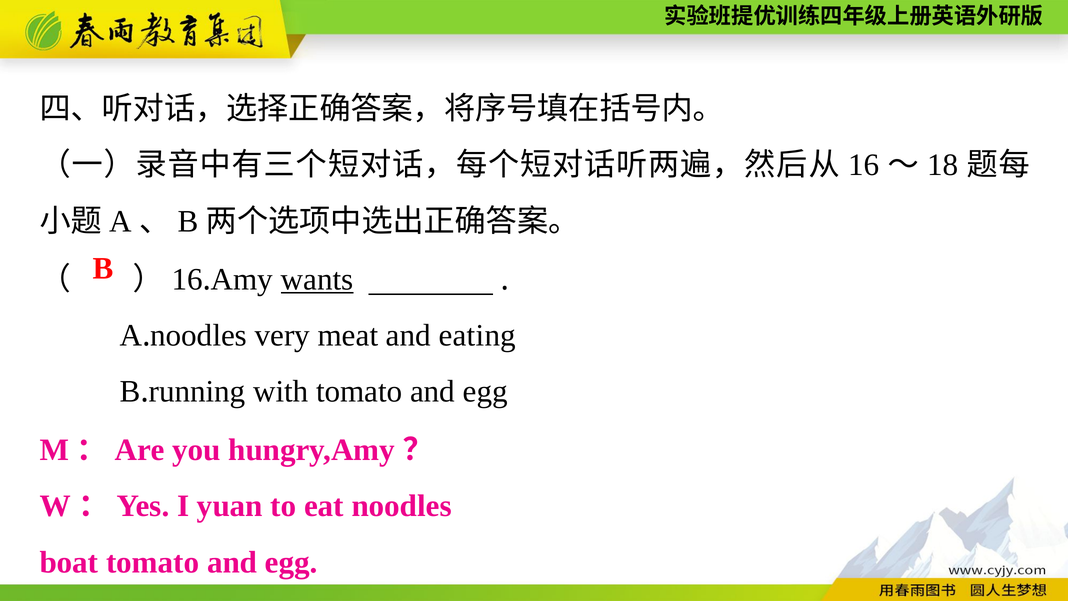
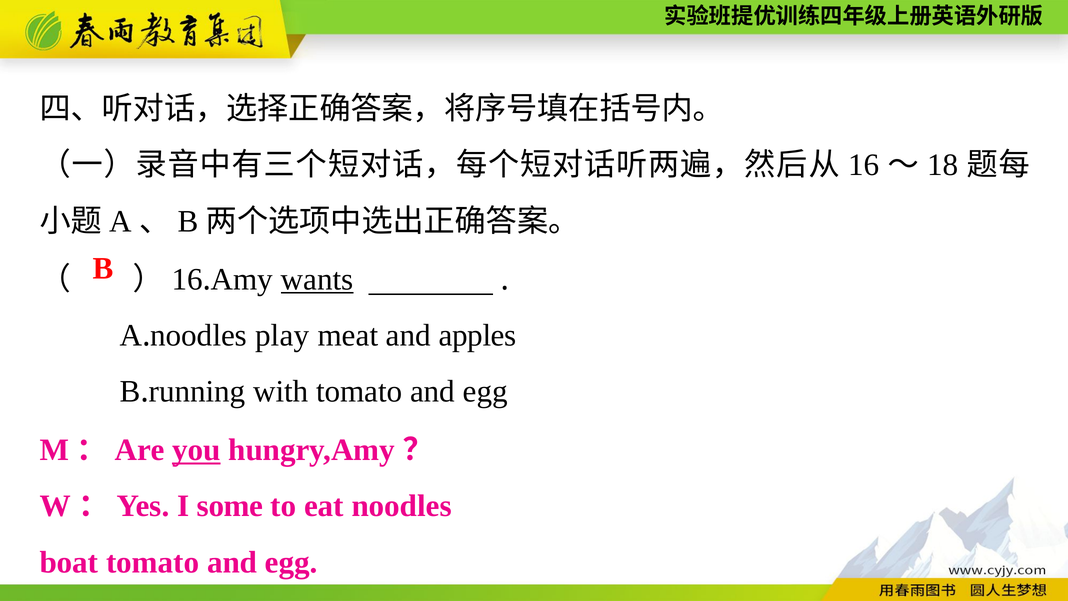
very: very -> play (282, 335)
eating: eating -> apples (478, 335)
you underline: none -> present (196, 450)
yuan: yuan -> some (230, 506)
